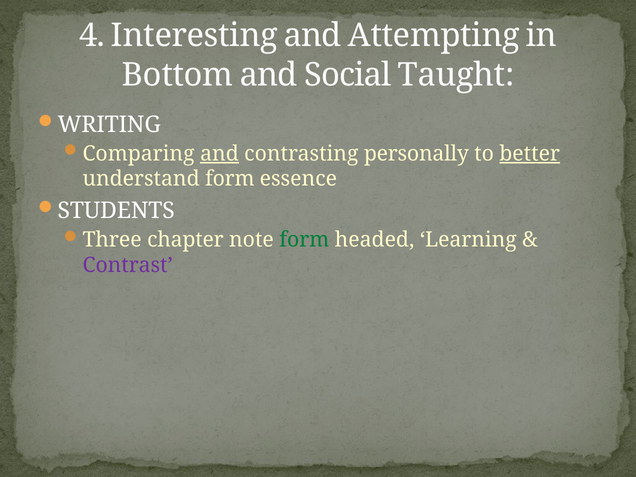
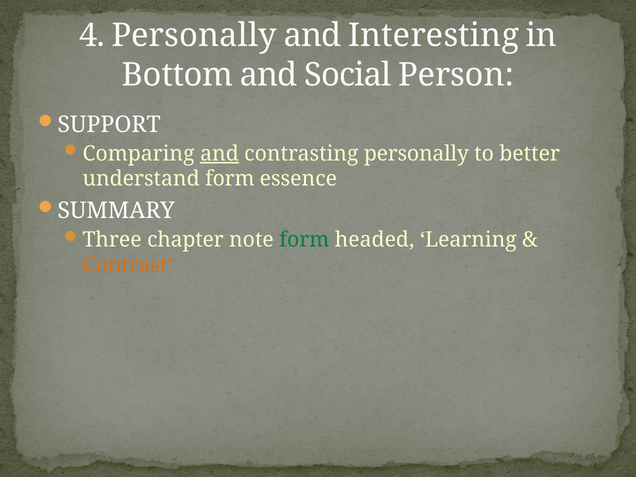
4 Interesting: Interesting -> Personally (194, 36)
Attempting: Attempting -> Interesting (434, 36)
Taught: Taught -> Person (456, 75)
WRITING: WRITING -> SUPPORT (109, 125)
better underline: present -> none (530, 154)
STUDENTS: STUDENTS -> SUMMARY (116, 211)
Contrast colour: purple -> orange (128, 265)
